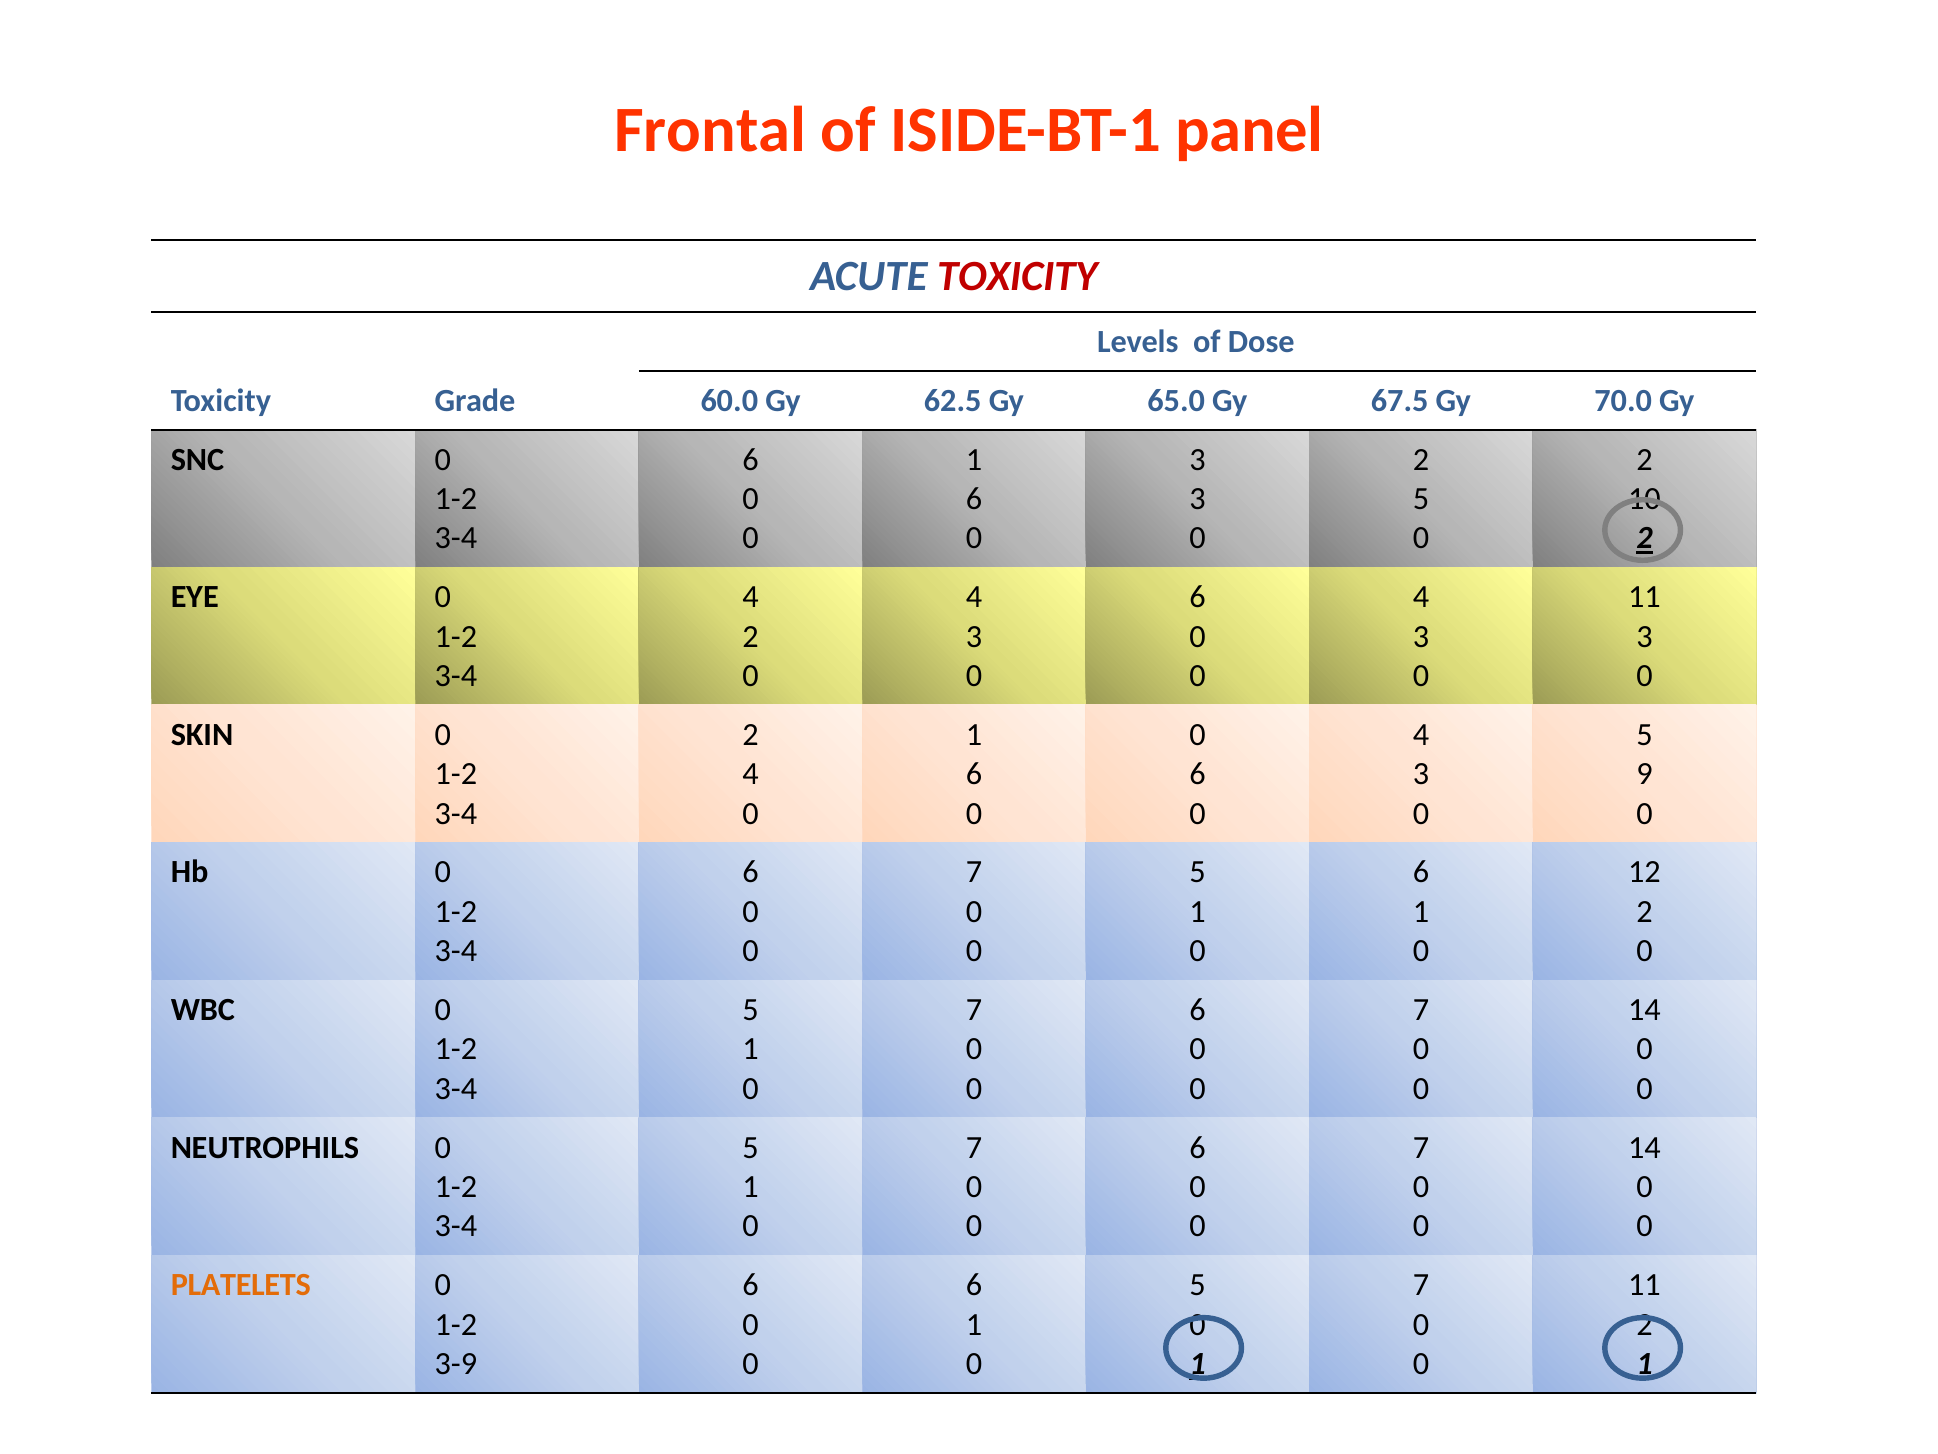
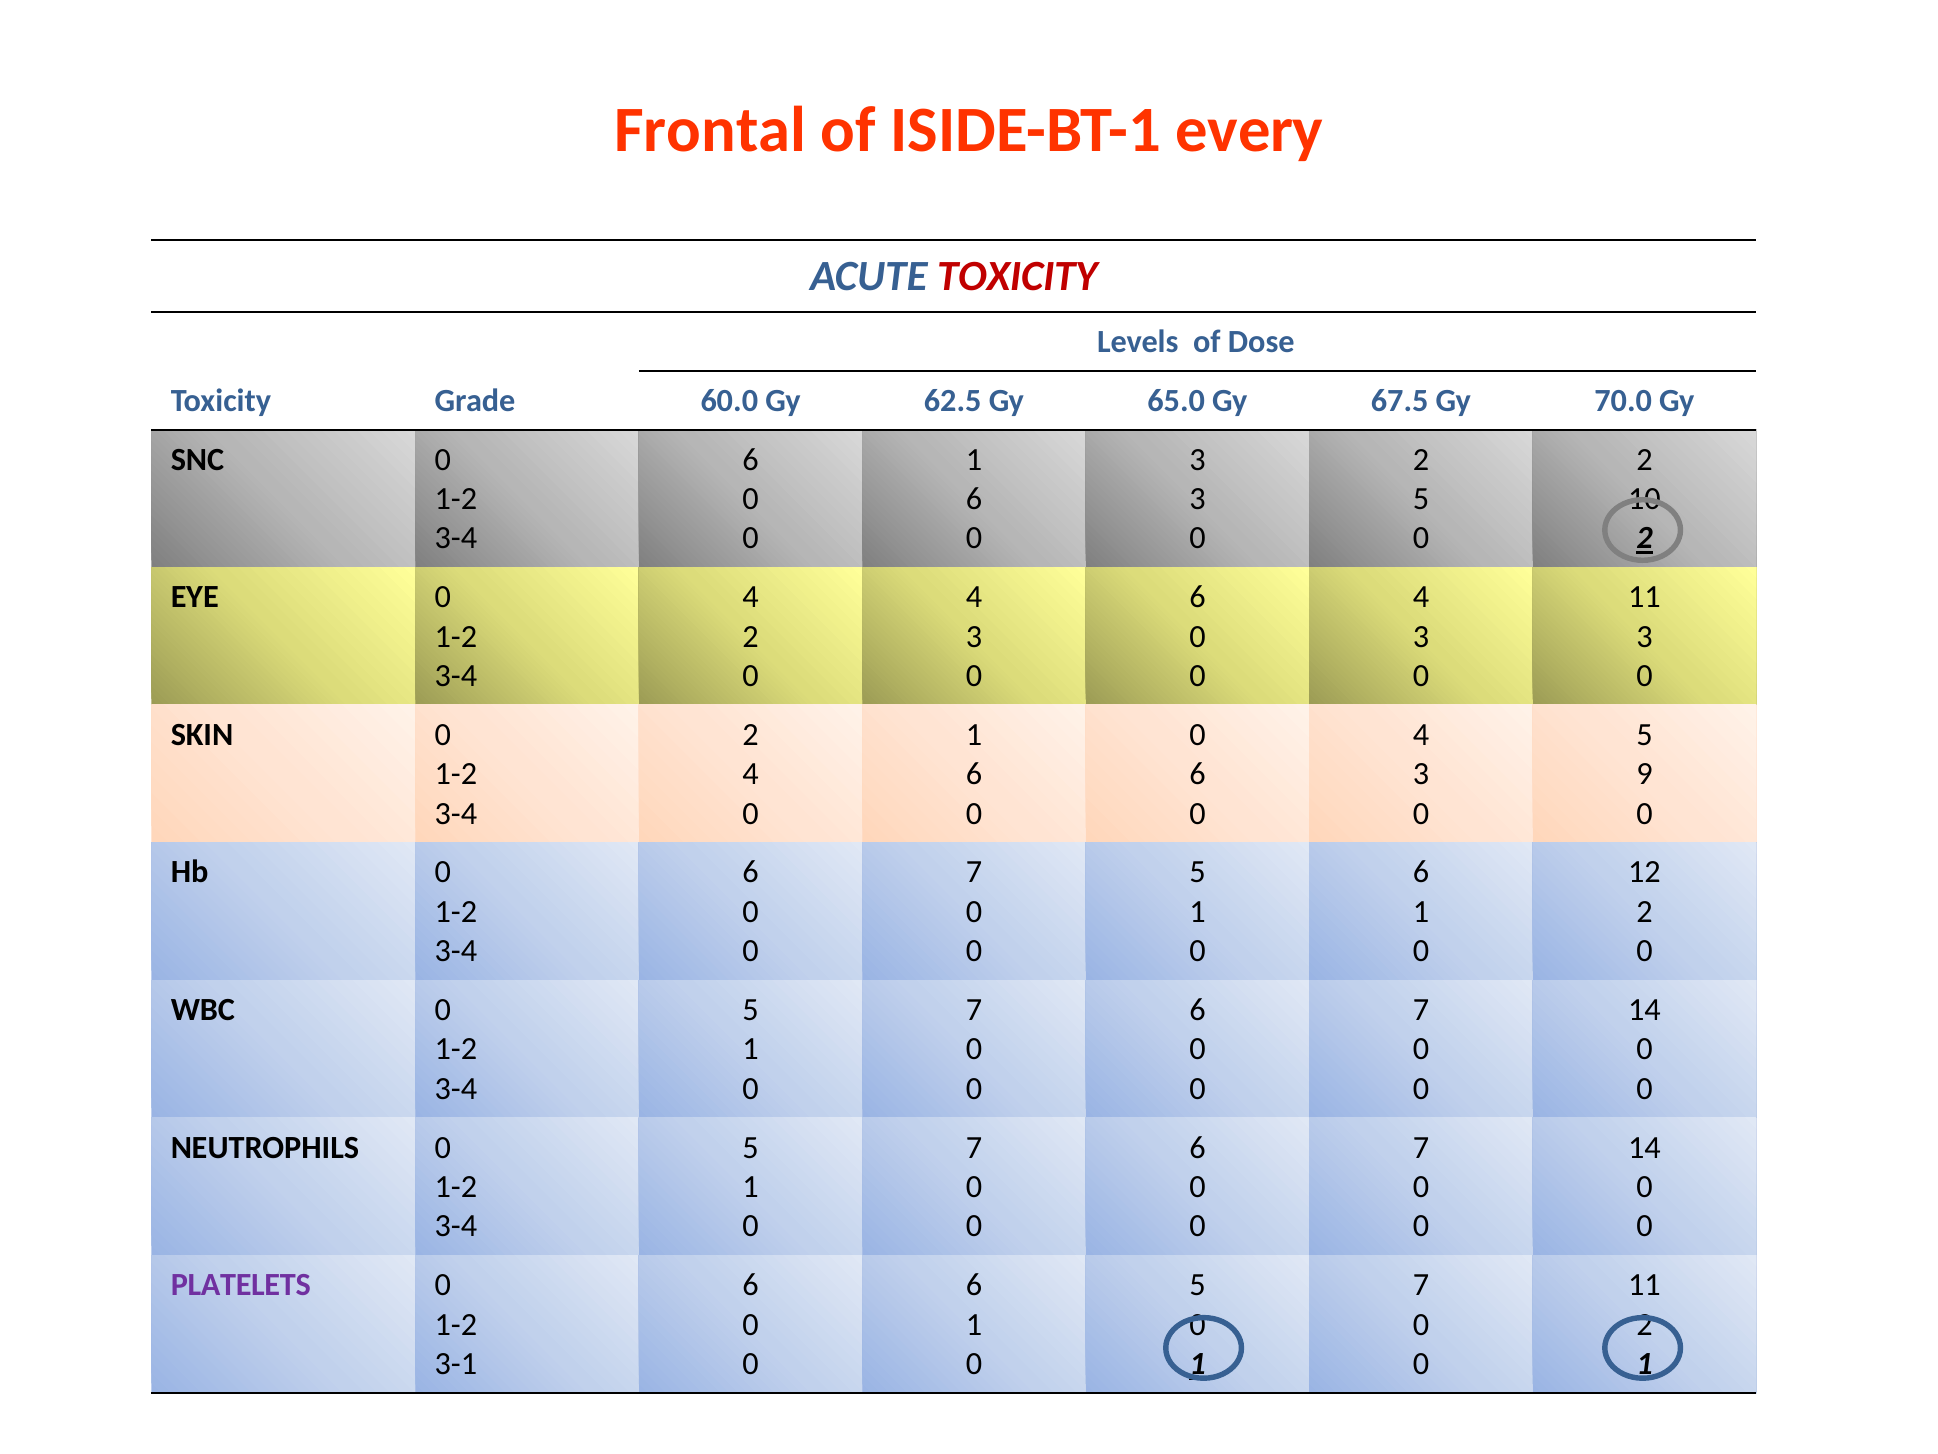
panel: panel -> every (1250, 130)
PLATELETS colour: orange -> purple (241, 1285)
3-9: 3-9 -> 3-1 (456, 1363)
